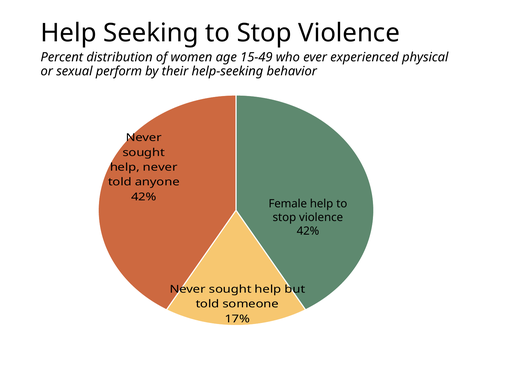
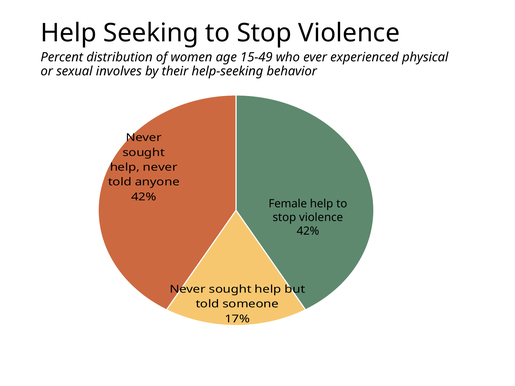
perform: perform -> involves (119, 71)
